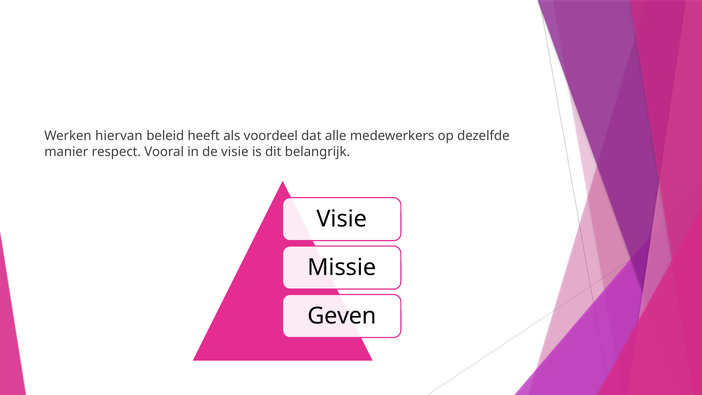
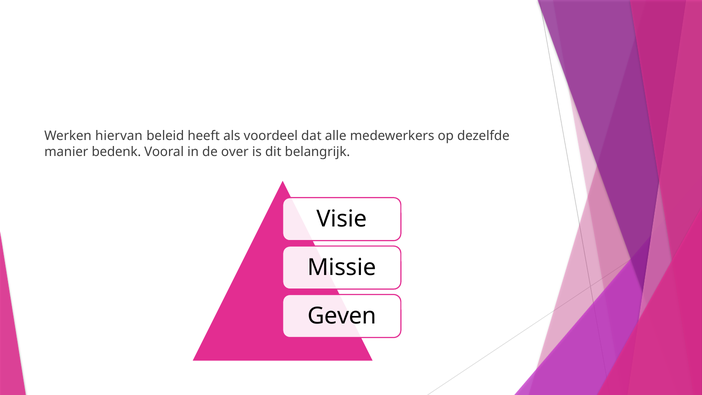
respect: respect -> bedenk (116, 152)
de visie: visie -> over (235, 152)
